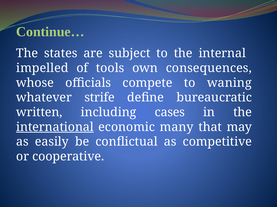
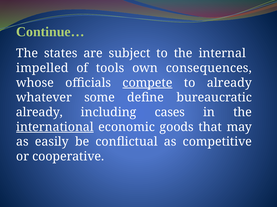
compete underline: none -> present (148, 83)
to waning: waning -> already (229, 83)
strife: strife -> some (100, 98)
written: written -> already (39, 113)
many: many -> goods (177, 127)
